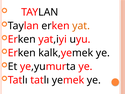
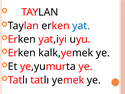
yat colour: orange -> blue (81, 26)
